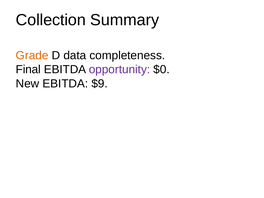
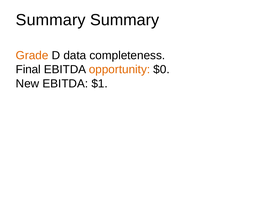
Collection: Collection -> Summary (51, 20)
opportunity colour: purple -> orange (119, 69)
$9: $9 -> $1 (100, 84)
